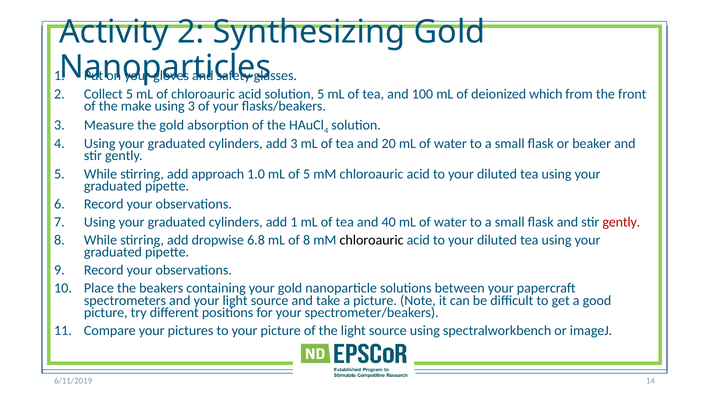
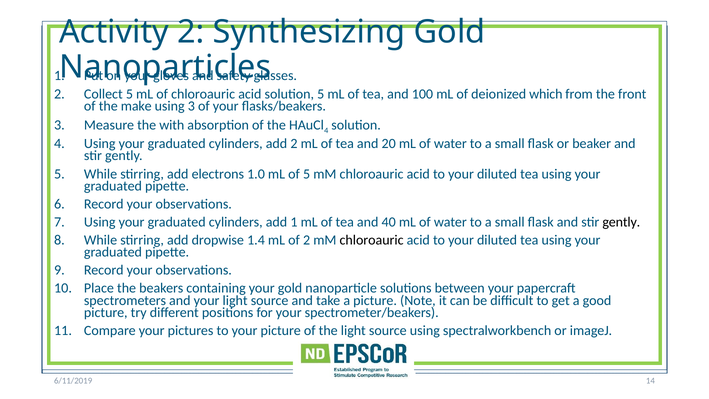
the gold: gold -> with (172, 125)
add 3: 3 -> 2 (294, 144)
approach: approach -> electrons (218, 174)
gently colour: red -> black (621, 222)
6.8: 6.8 -> 1.4 (256, 240)
of 8: 8 -> 2 (307, 240)
